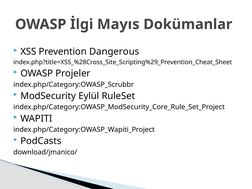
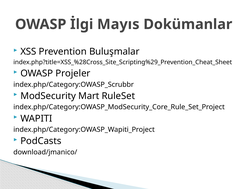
Dangerous: Dangerous -> Buluşmalar (114, 52)
Eylül: Eylül -> Mart (89, 96)
